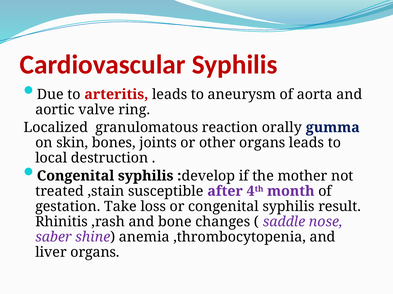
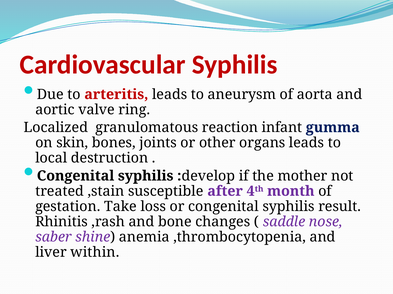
orally: orally -> infant (282, 128)
liver organs: organs -> within (95, 253)
